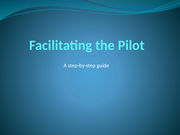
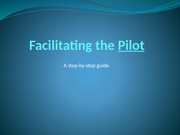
Pilot underline: none -> present (131, 45)
